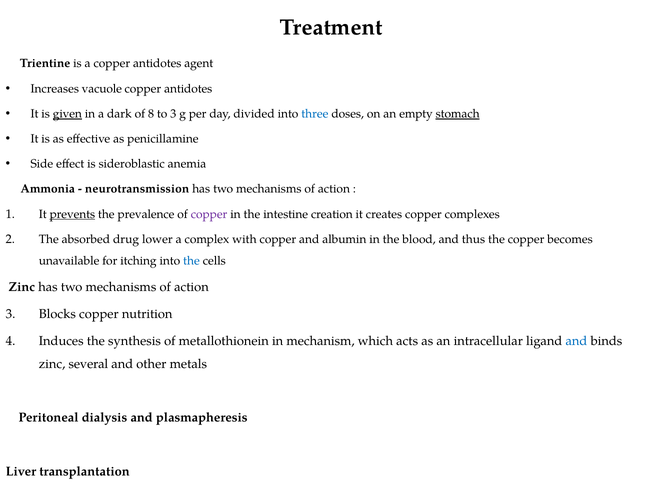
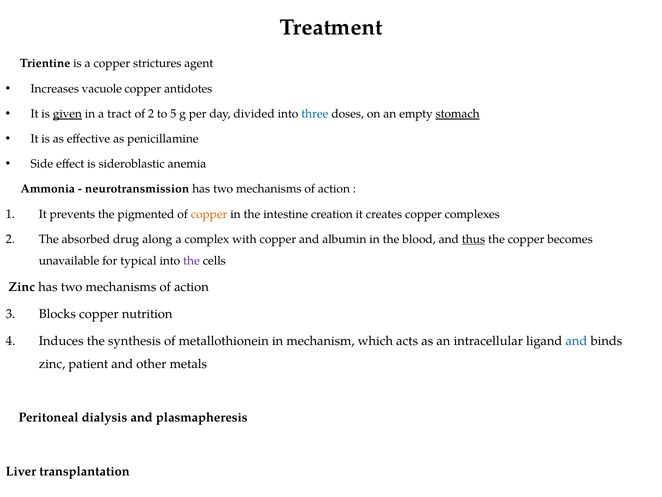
a copper antidotes: antidotes -> strictures (157, 63)
dark: dark -> tract (119, 114)
of 8: 8 -> 2 (151, 114)
to 3: 3 -> 5 (173, 114)
prevents underline: present -> none (72, 214)
prevalence: prevalence -> pigmented (146, 214)
copper colour: purple -> orange (209, 214)
lower: lower -> along (157, 239)
thus underline: none -> present (473, 239)
itching: itching -> typical (138, 260)
the colour: blue -> purple (191, 260)
several: several -> patient (88, 364)
